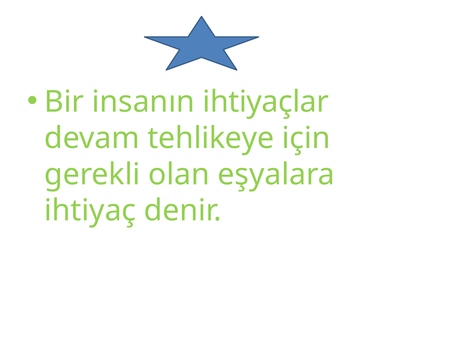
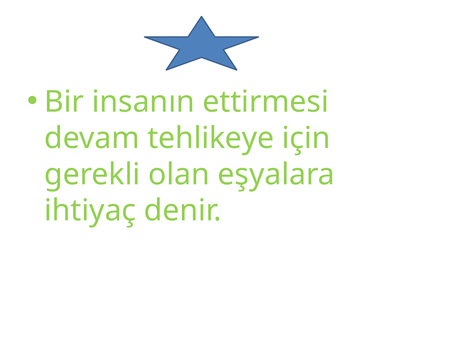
ihtiyaçlar: ihtiyaçlar -> ettirmesi (266, 102)
